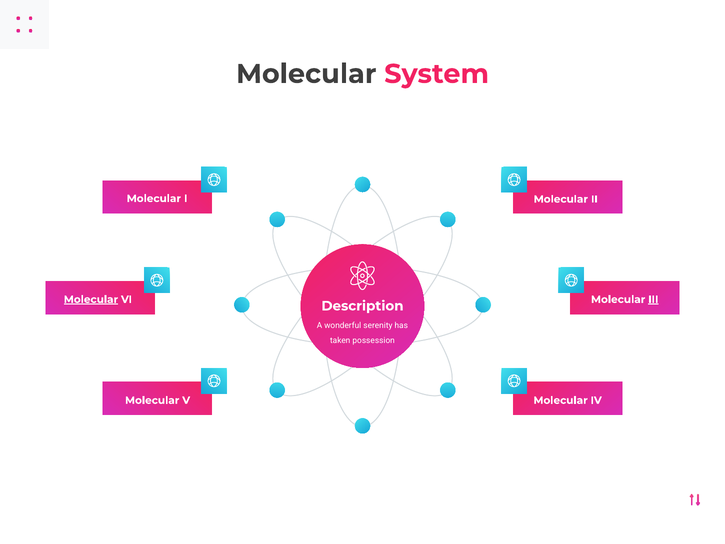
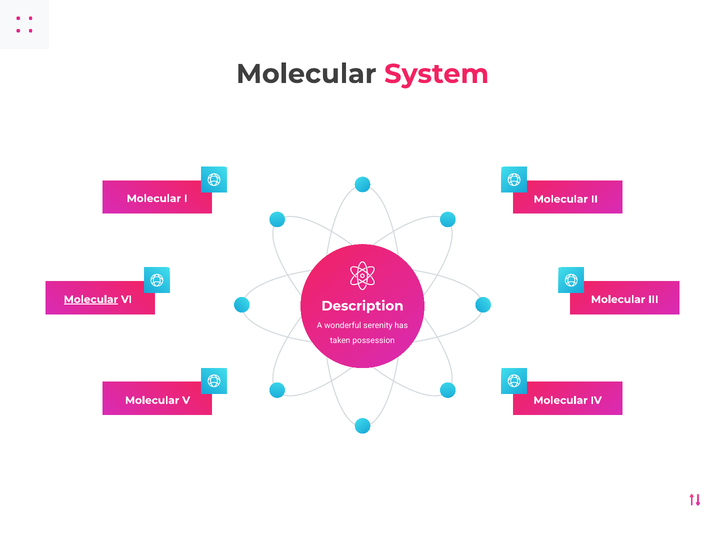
III underline: present -> none (653, 299)
